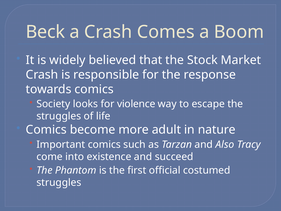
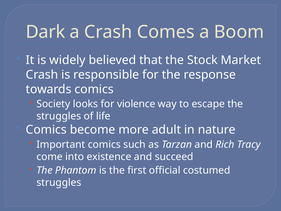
Beck: Beck -> Dark (45, 32)
Also: Also -> Rich (225, 144)
